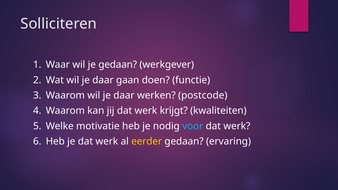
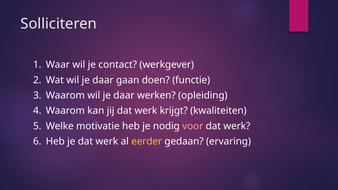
je gedaan: gedaan -> contact (118, 65)
postcode: postcode -> opleiding (203, 95)
voor colour: light blue -> pink (193, 126)
